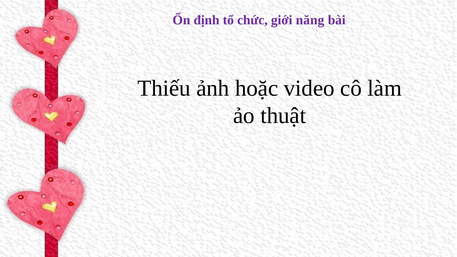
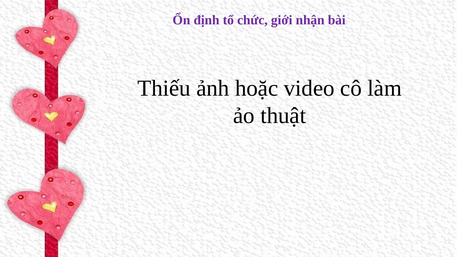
năng: năng -> nhận (310, 20)
